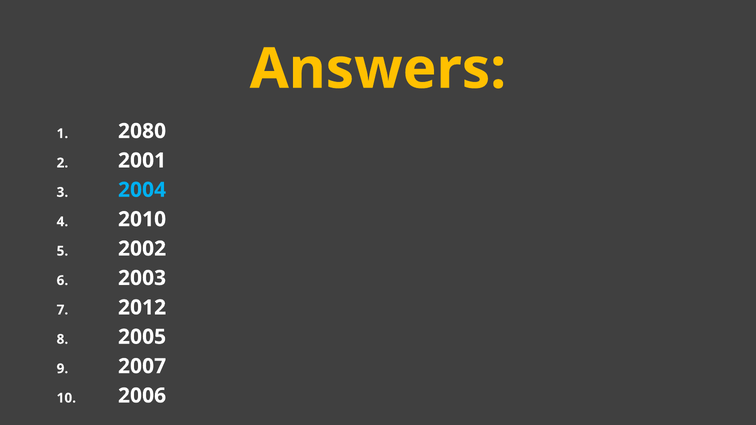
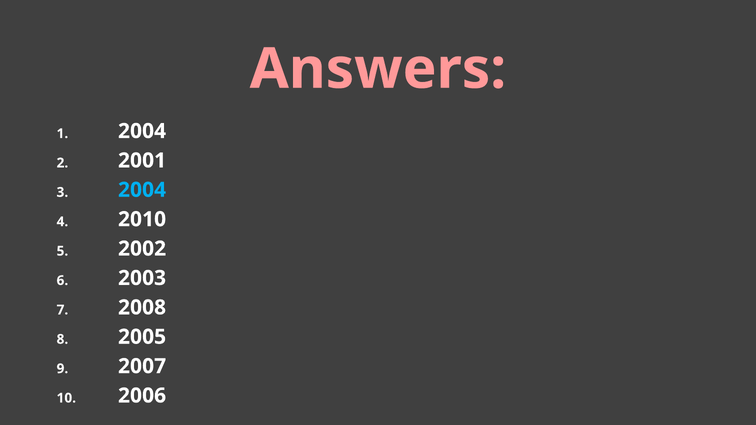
Answers colour: yellow -> pink (378, 69)
2080: 2080 -> 2004 (142, 131)
2012: 2012 -> 2008 (142, 308)
